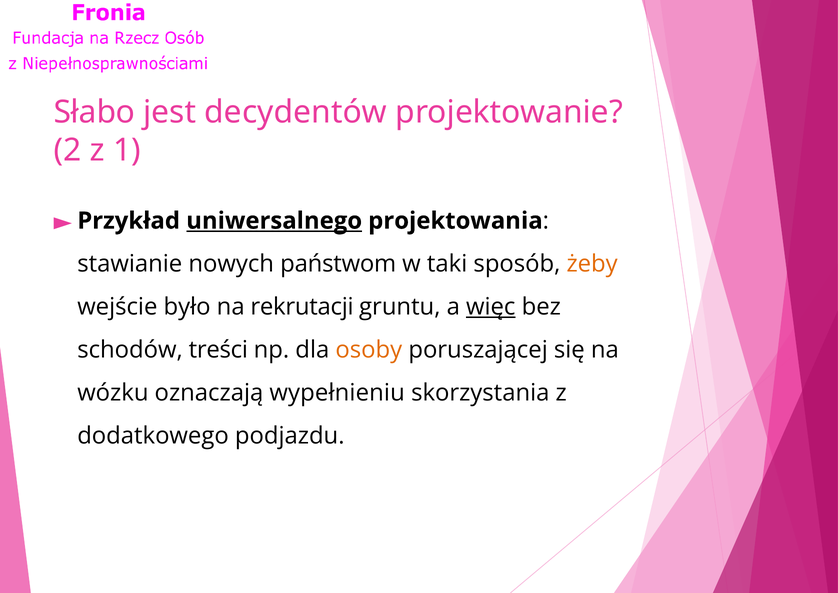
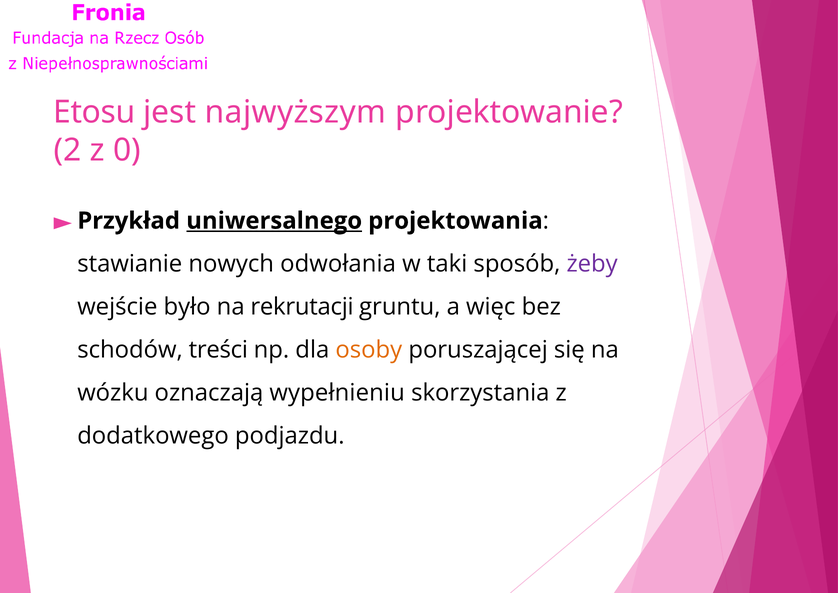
Słabo: Słabo -> Etosu (94, 112)
decydentów: decydentów -> najwyższym (296, 112)
1: 1 -> 0 (127, 150)
państwom: państwom -> odwołania (338, 264)
żeby colour: orange -> purple (592, 264)
więc underline: present -> none (491, 307)
